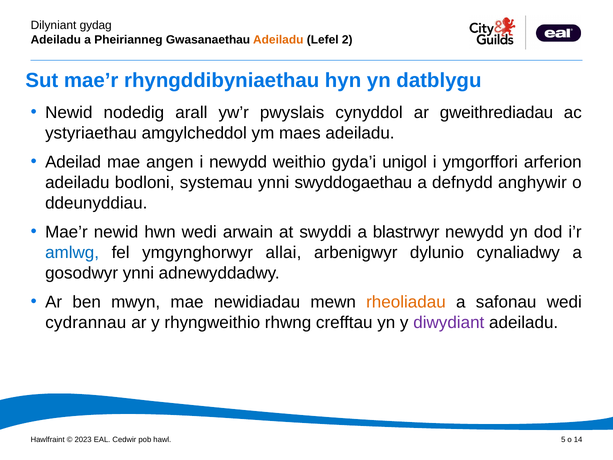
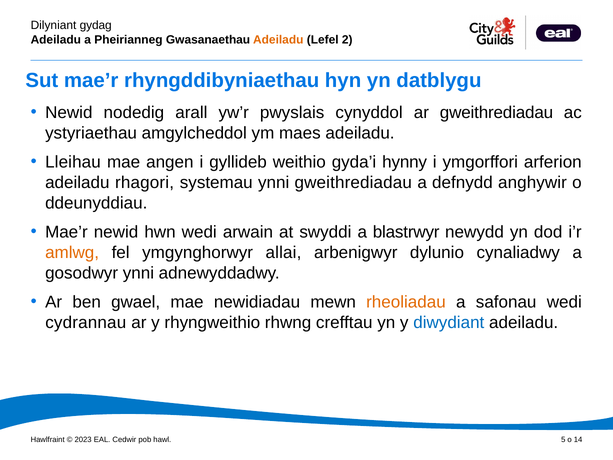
Adeilad: Adeilad -> Lleihau (73, 162)
i newydd: newydd -> gyllideb (238, 162)
unigol: unigol -> hynny (405, 162)
bodloni: bodloni -> rhagori (145, 183)
ynni swyddogaethau: swyddogaethau -> gweithrediadau (353, 183)
amlwg colour: blue -> orange (72, 252)
mwyn: mwyn -> gwael (136, 302)
diwydiant colour: purple -> blue (449, 322)
